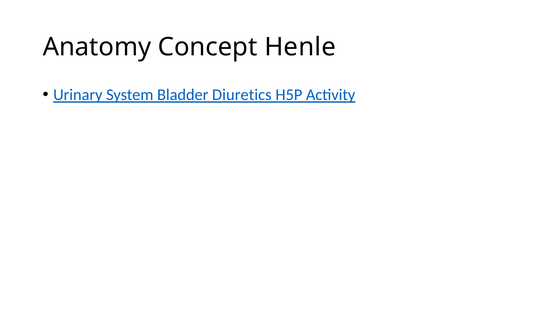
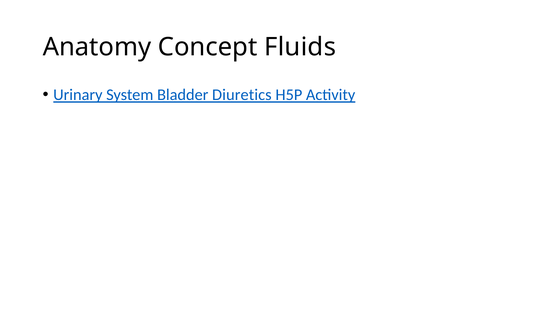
Henle: Henle -> Fluids (300, 47)
